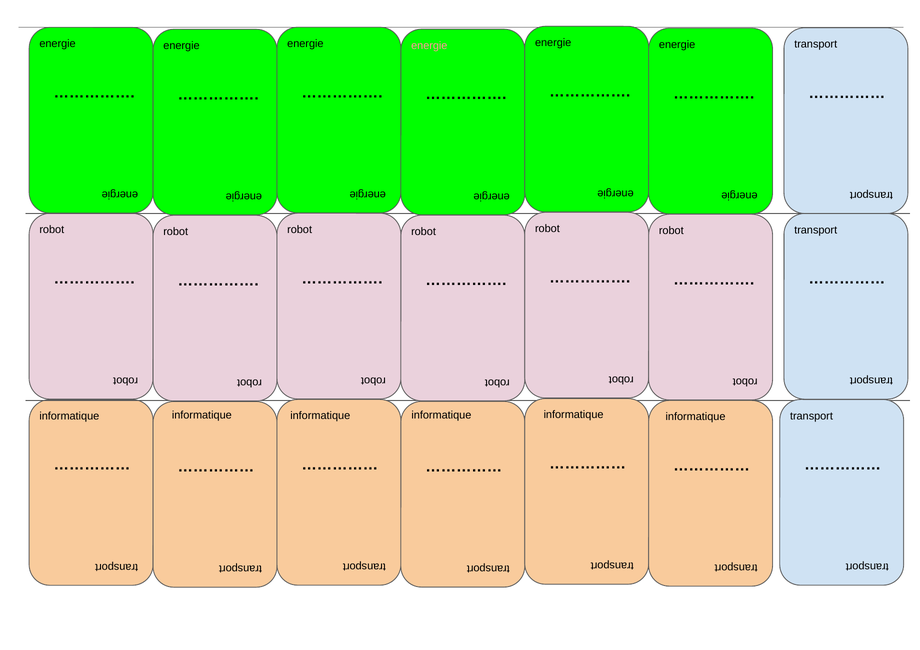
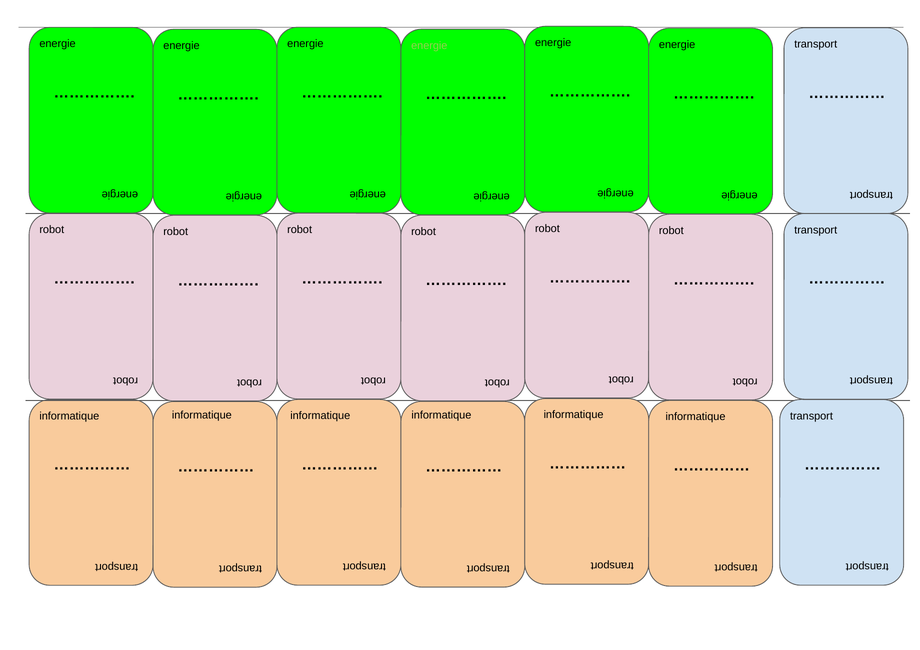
energie colour: pink -> light green (429, 46)
